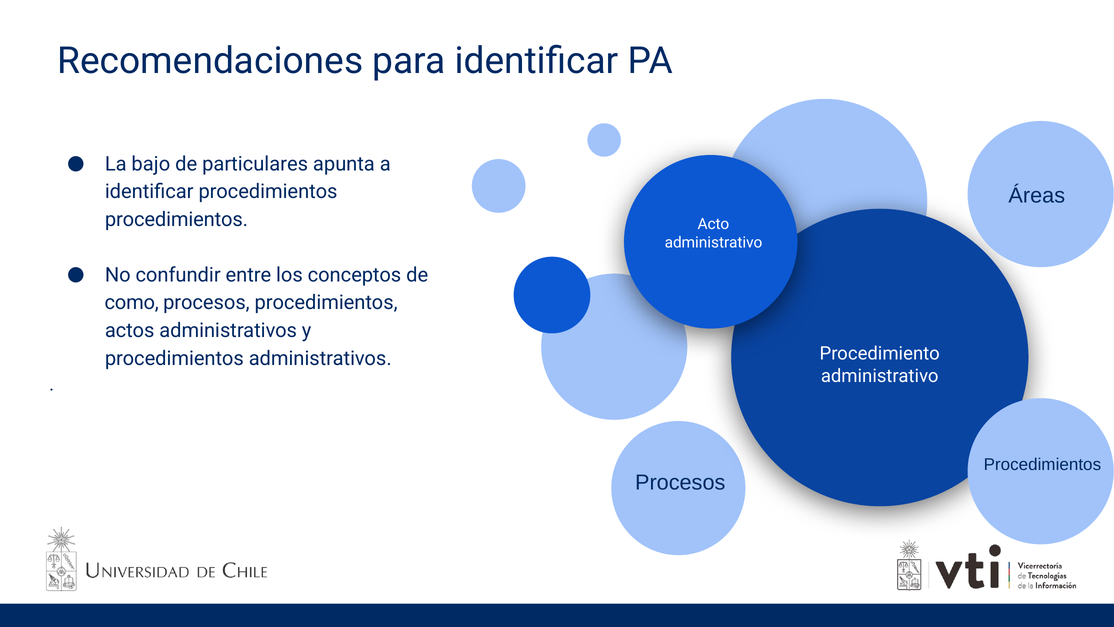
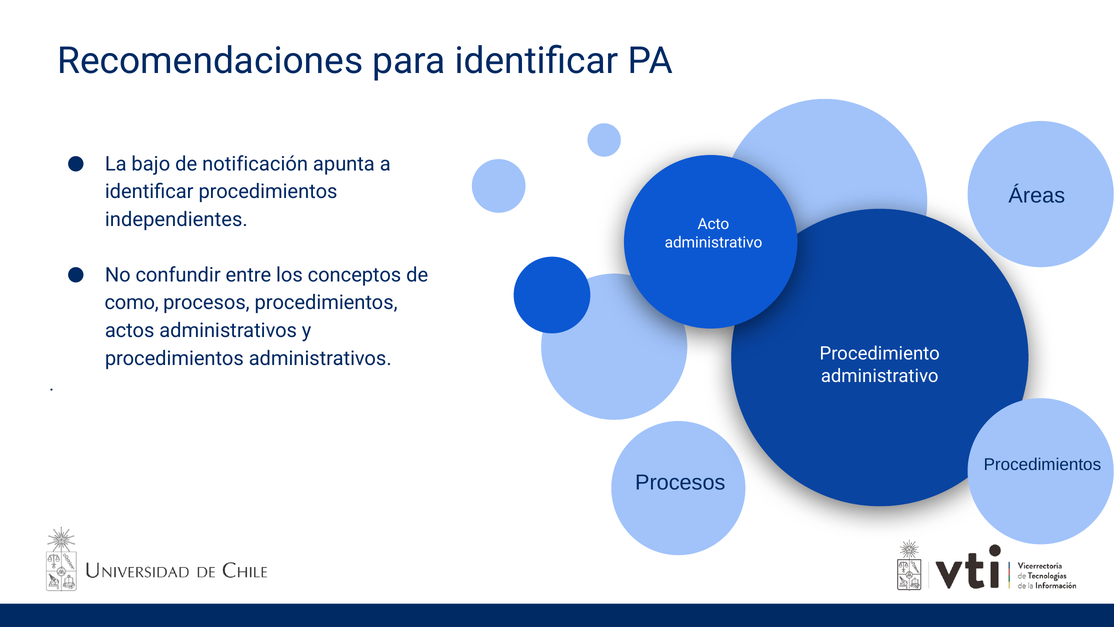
particulares: particulares -> notificación (255, 164)
procedimientos: procedimientos -> independientes (176, 219)
